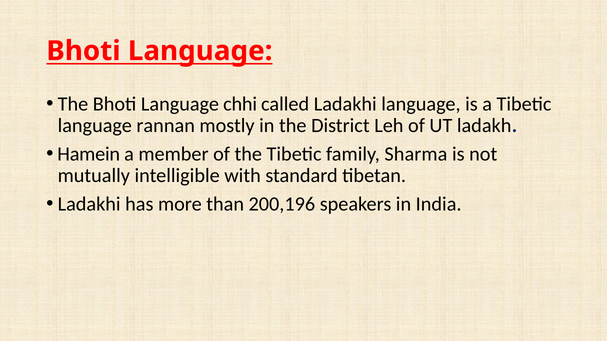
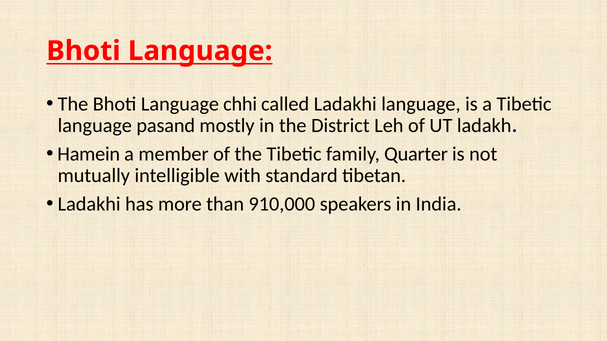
rannan: rannan -> pasand (166, 126)
Sharma: Sharma -> Quarter (416, 154)
200,196: 200,196 -> 910,000 (282, 204)
